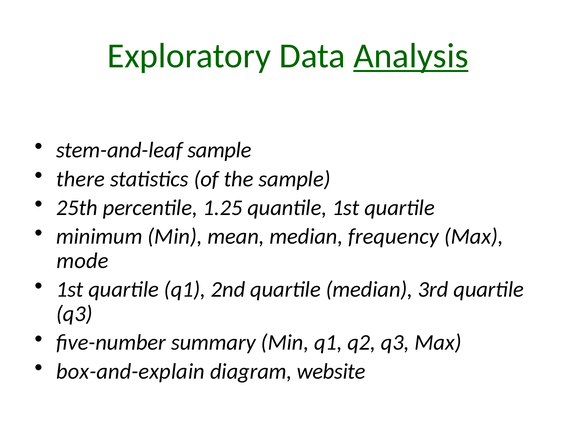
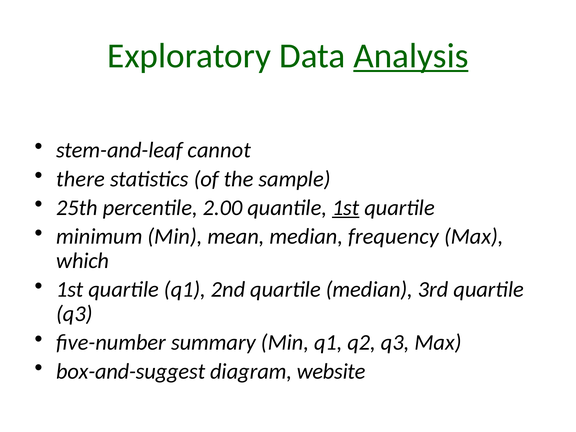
stem-and-leaf sample: sample -> cannot (219, 150)
1.25: 1.25 -> 2.00 (223, 208)
1st underline: none -> present (346, 208)
mode: mode -> which (83, 261)
box-and-explain: box-and-explain -> box-and-suggest (131, 371)
